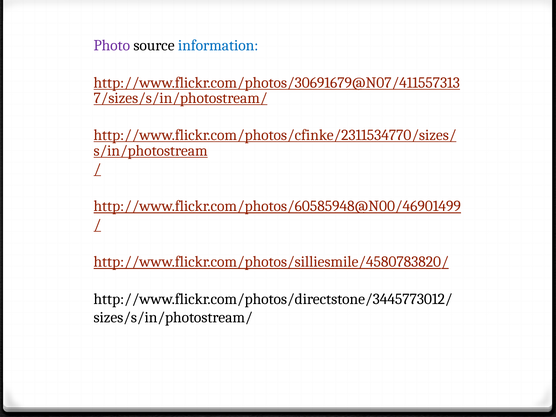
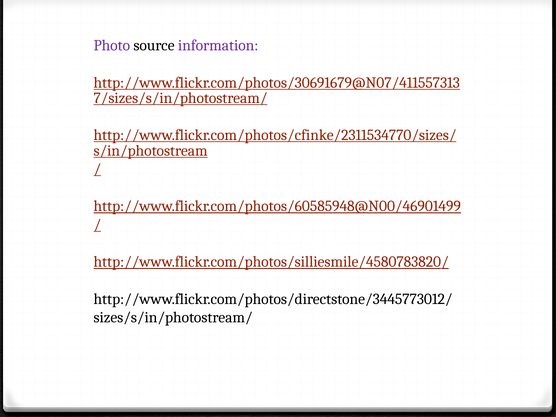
information colour: blue -> purple (218, 46)
